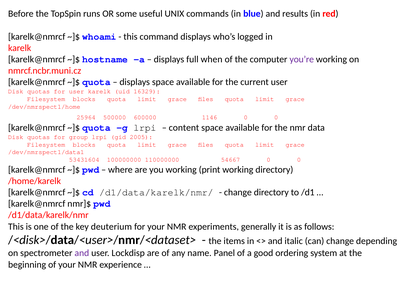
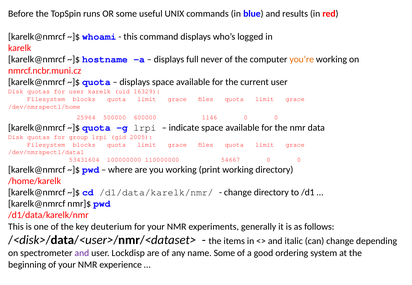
when: when -> never (212, 59)
you’re colour: purple -> orange (302, 59)
content: content -> indicate (184, 128)
name Panel: Panel -> Some (224, 253)
